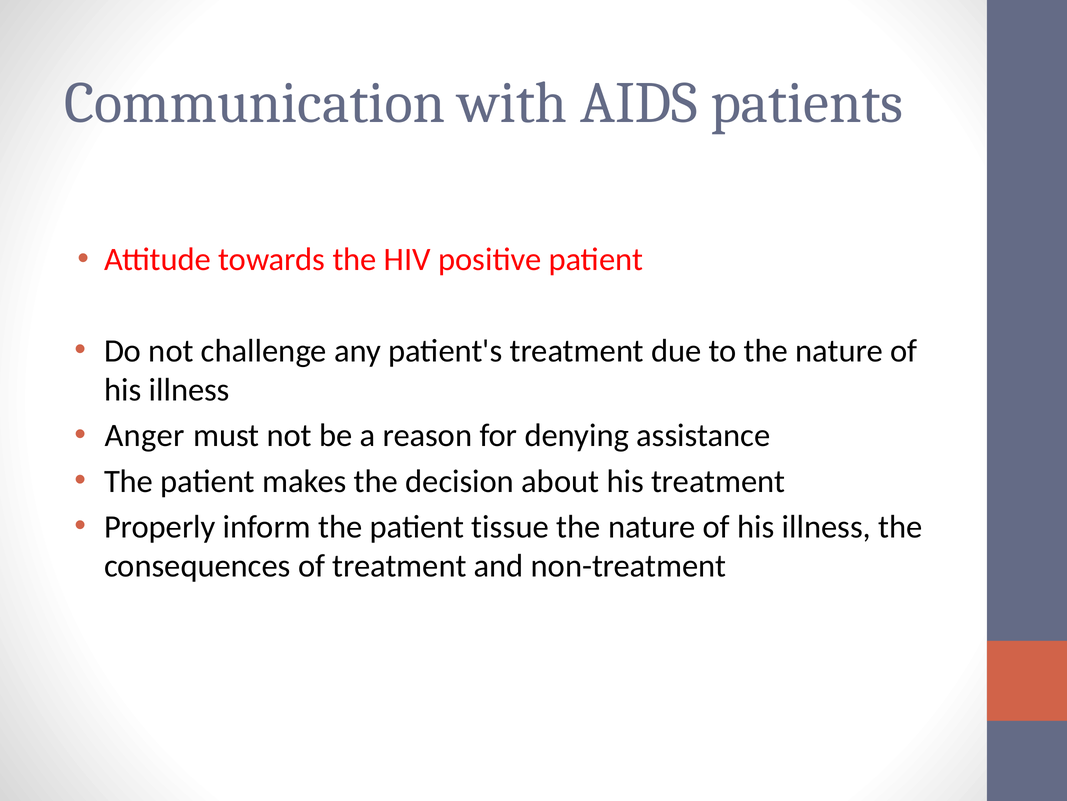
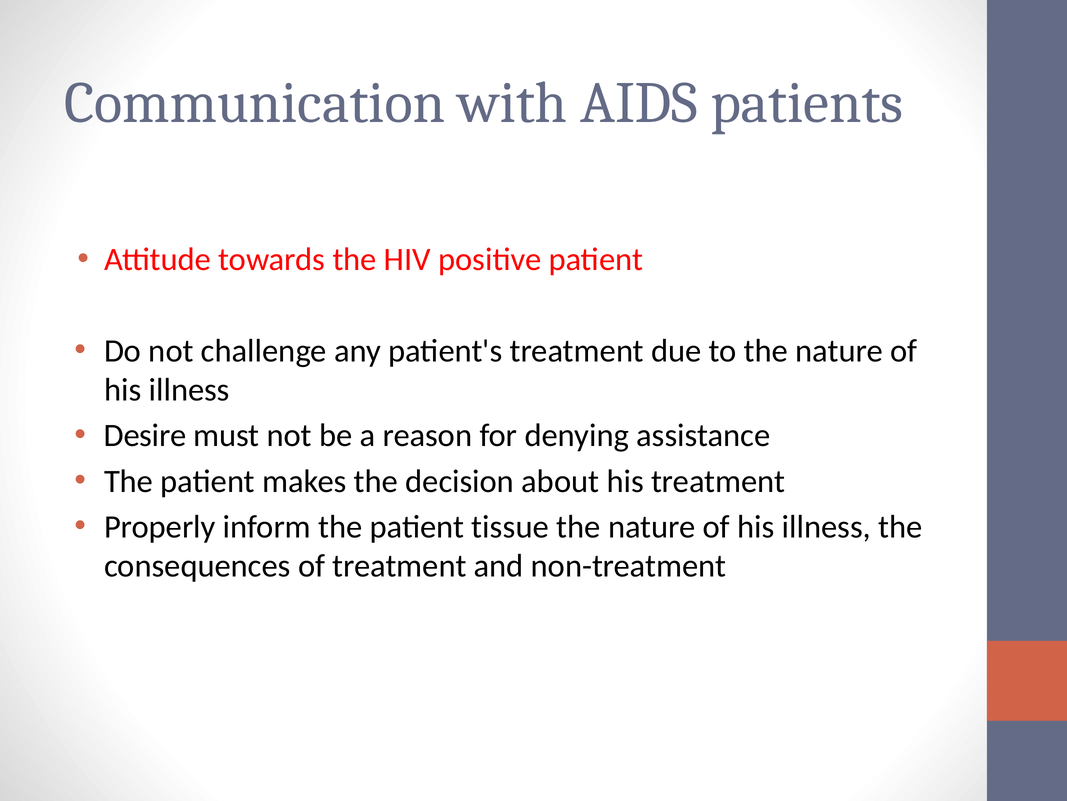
Anger: Anger -> Desire (145, 435)
